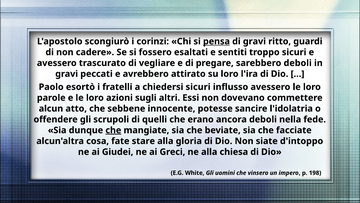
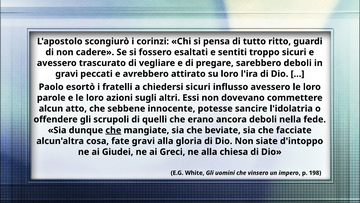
pensa underline: present -> none (216, 41)
di gravi: gravi -> tutto (254, 41)
fate stare: stare -> gravi (143, 141)
